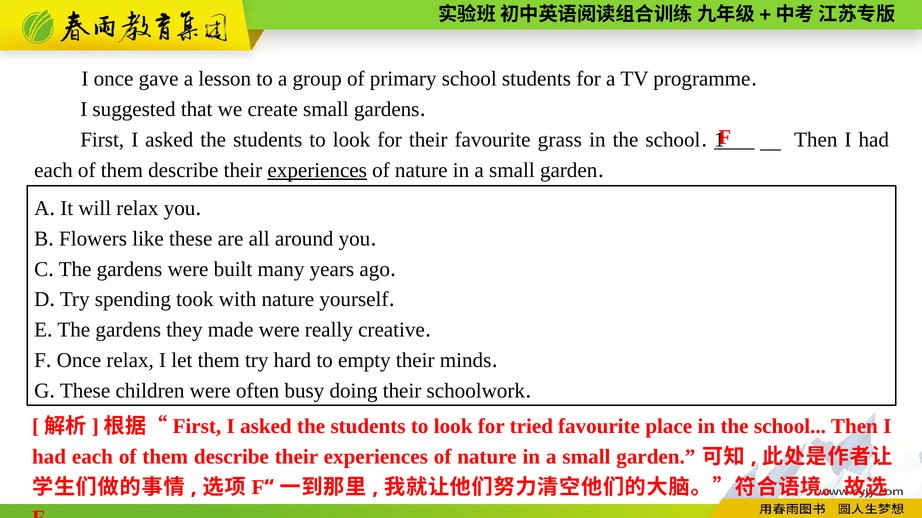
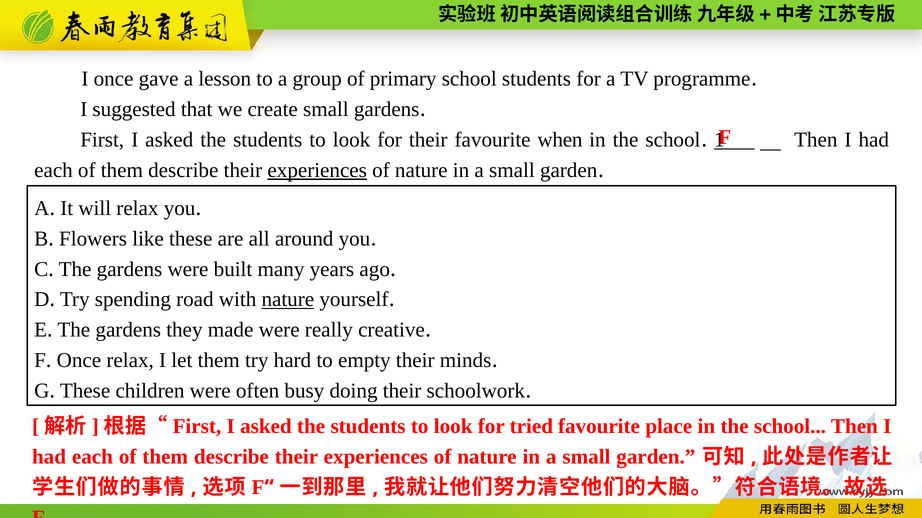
grass: grass -> when (560, 140)
took: took -> road (195, 300)
nature underline: none -> present (288, 300)
